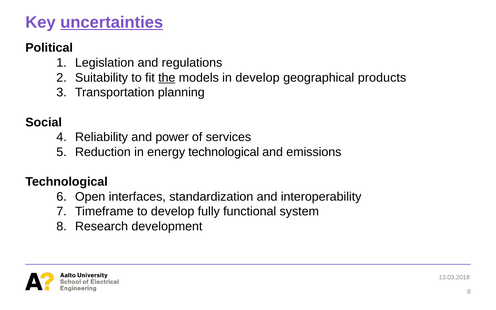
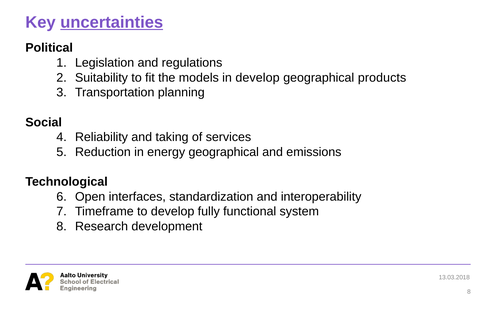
the underline: present -> none (167, 78)
power: power -> taking (172, 137)
energy technological: technological -> geographical (224, 152)
